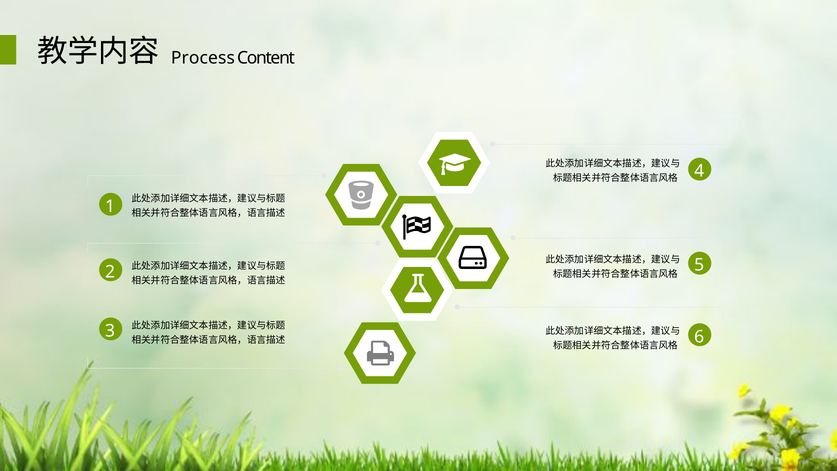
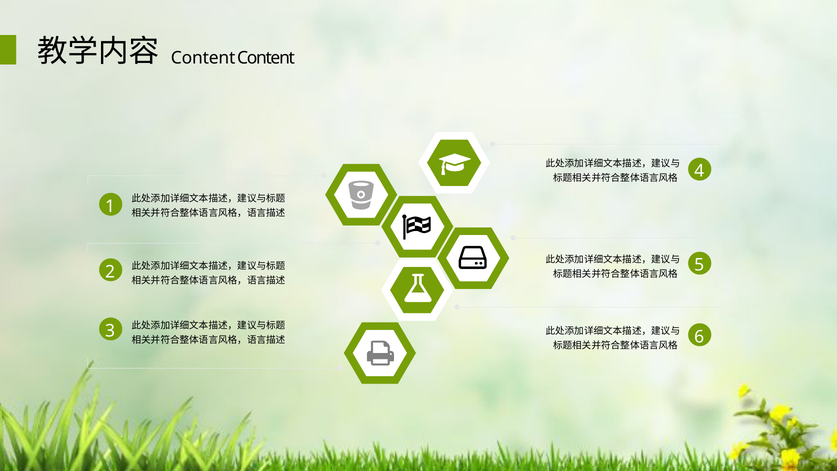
Process: Process -> Content (203, 58)
